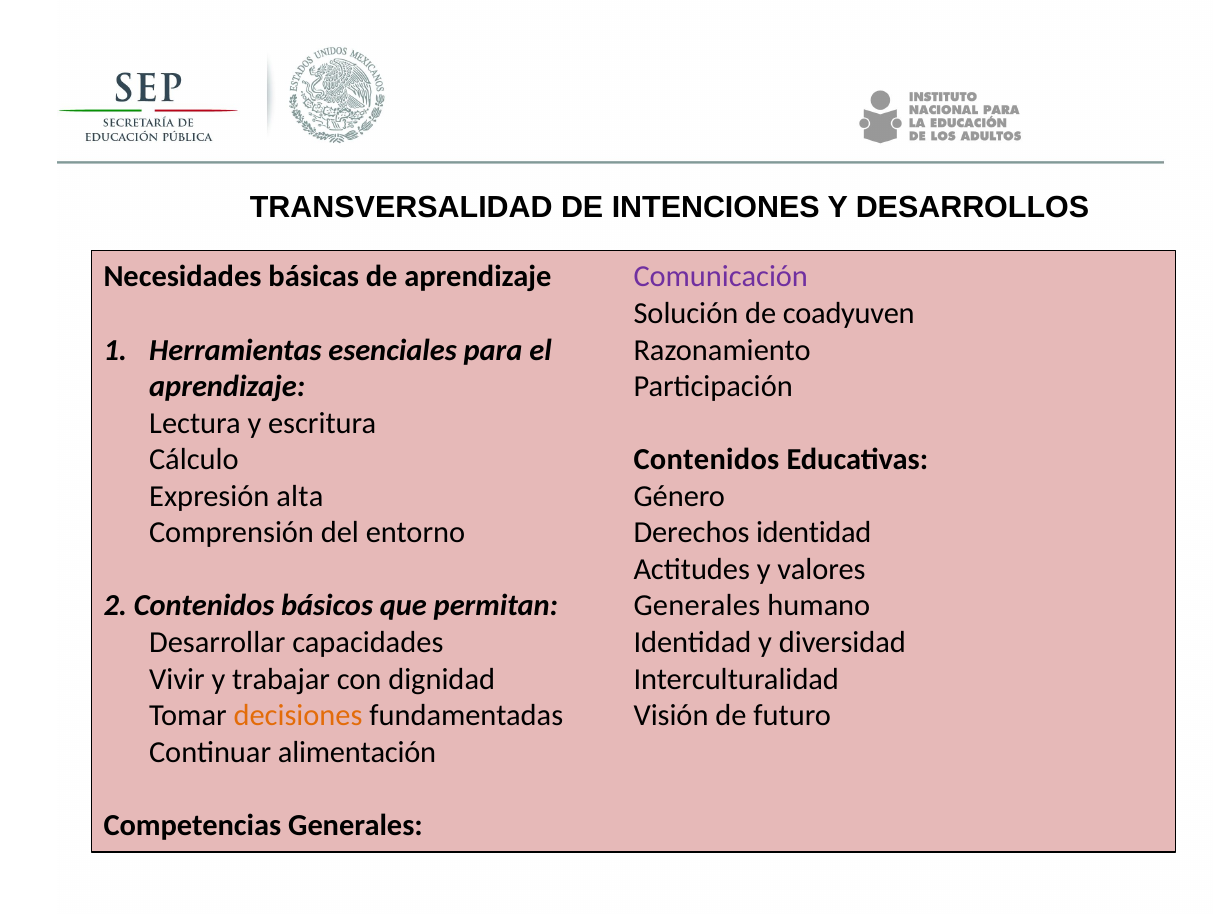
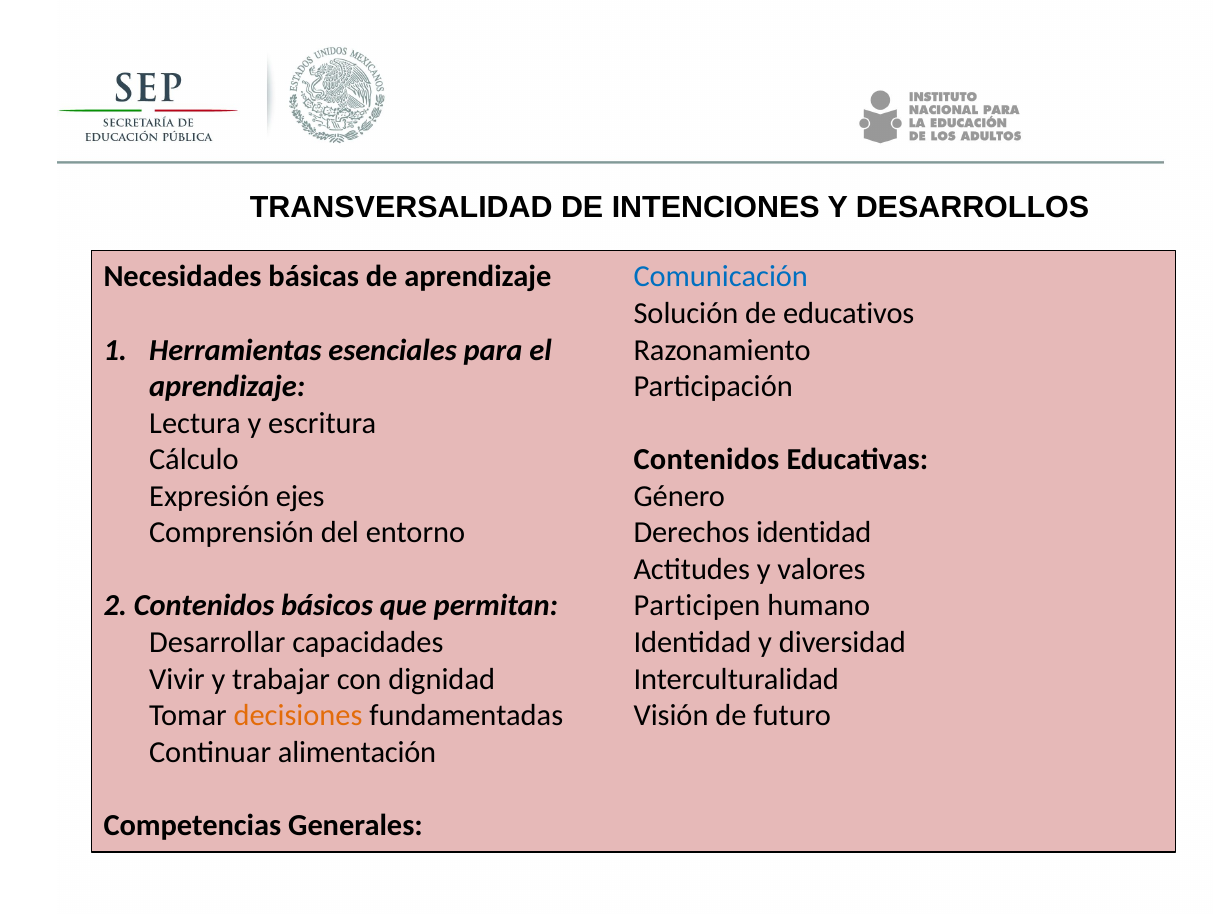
Comunicación colour: purple -> blue (721, 277)
coadyuven: coadyuven -> educativos (849, 313)
alta: alta -> ejes (300, 496)
Generales: Generales -> Participen (697, 606)
